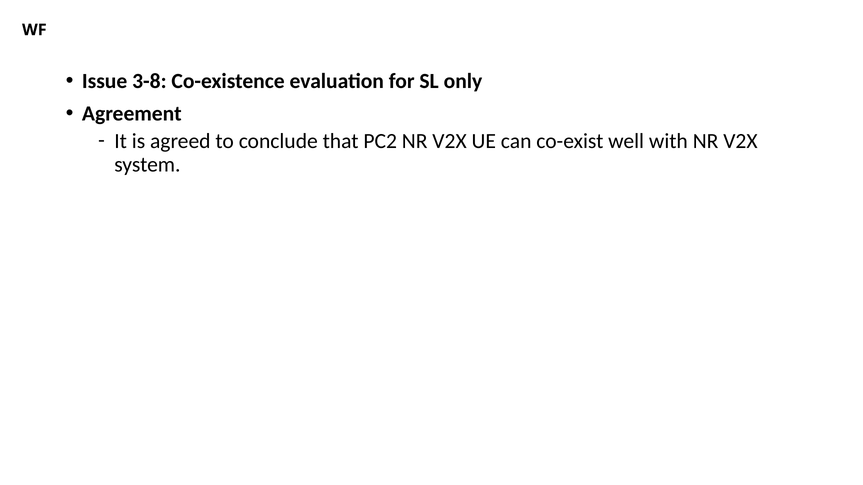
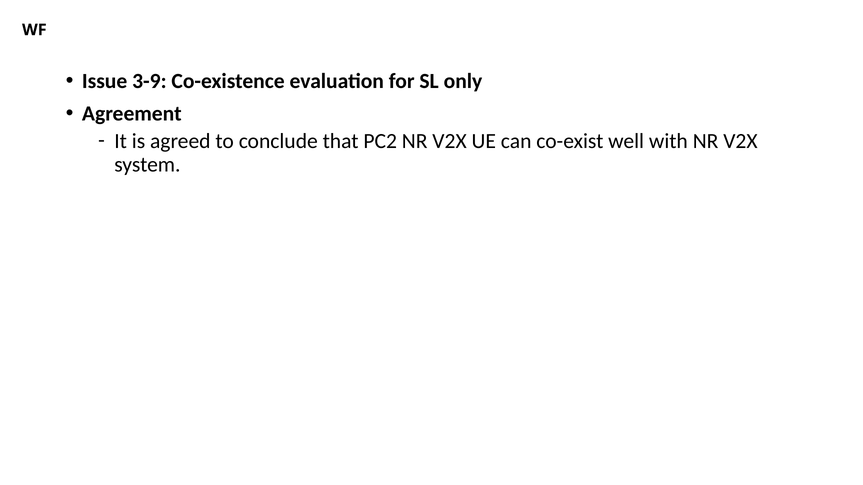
3-8: 3-8 -> 3-9 (149, 81)
